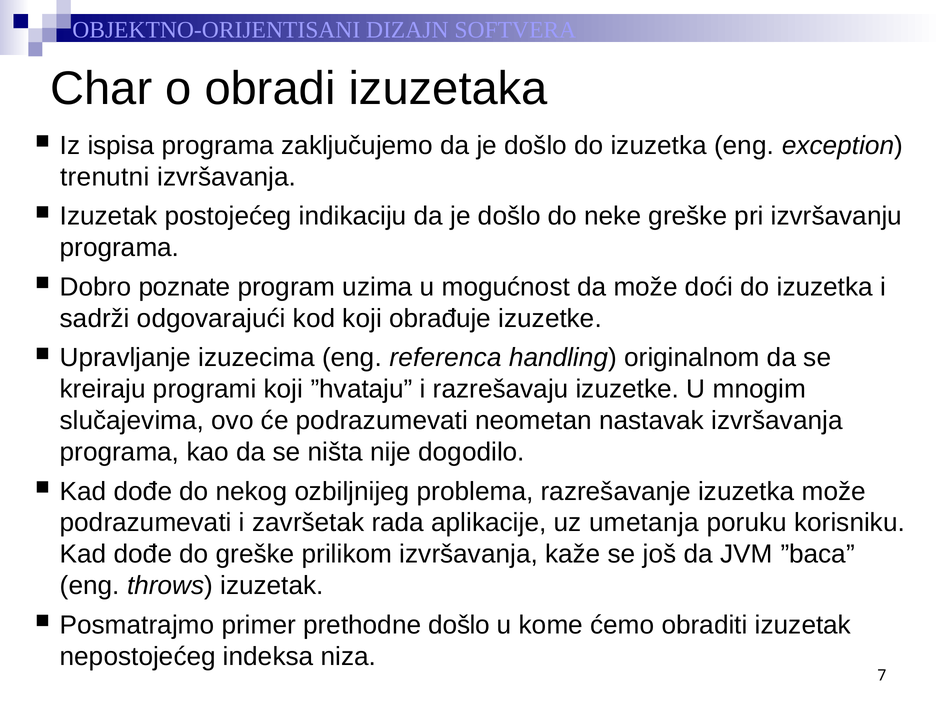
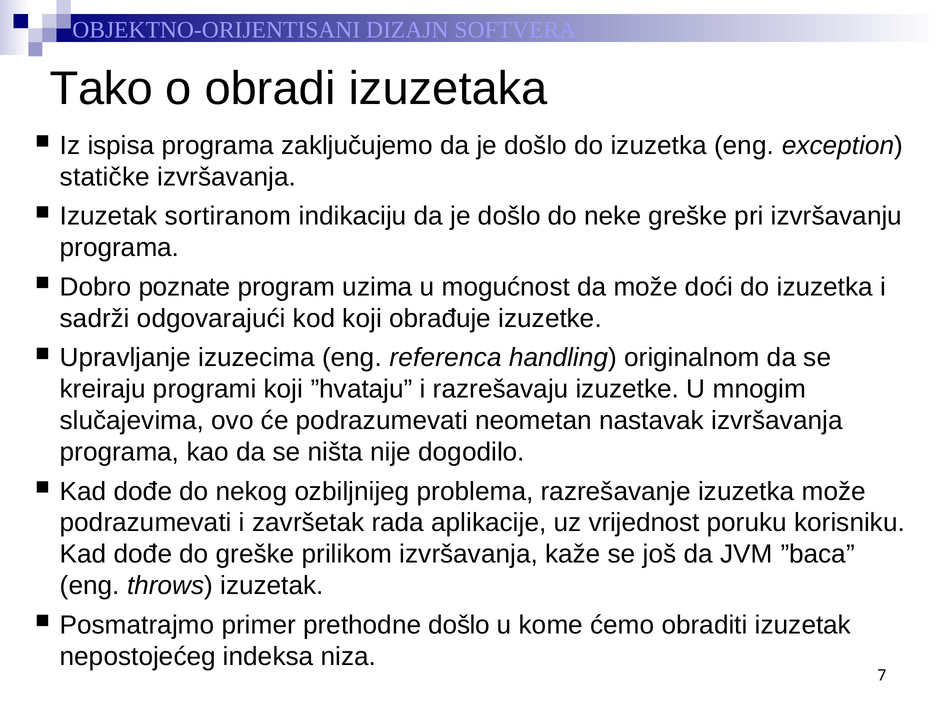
Char: Char -> Tako (101, 89)
trenutni: trenutni -> statičke (105, 177)
postojećeg: postojećeg -> sortiranom (228, 216)
umetanja: umetanja -> vrijednost (644, 523)
